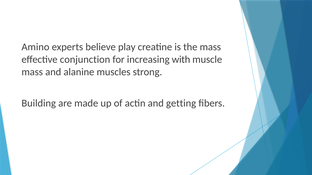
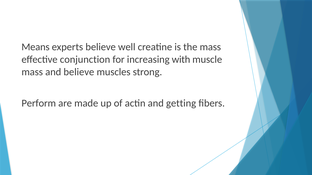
Amino: Amino -> Means (36, 47)
play: play -> well (127, 47)
and alanine: alanine -> believe (79, 72)
Building: Building -> Perform (39, 104)
